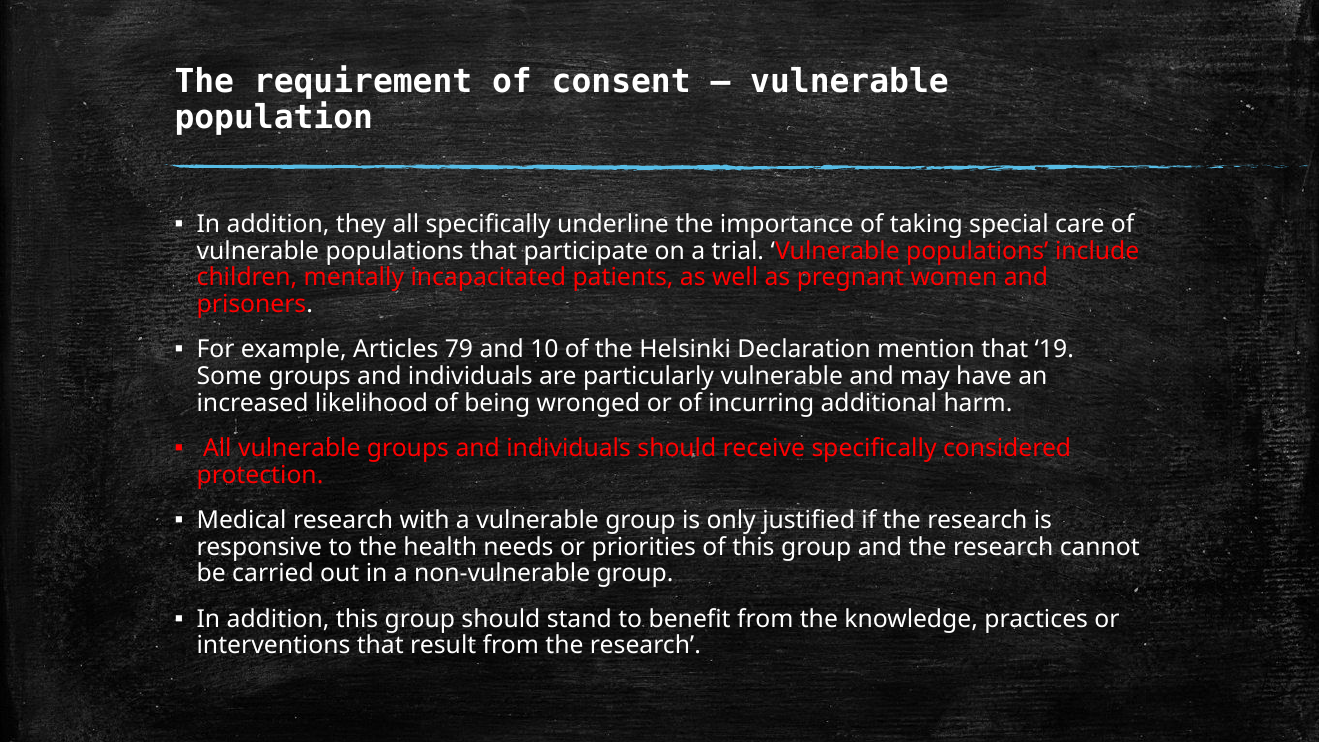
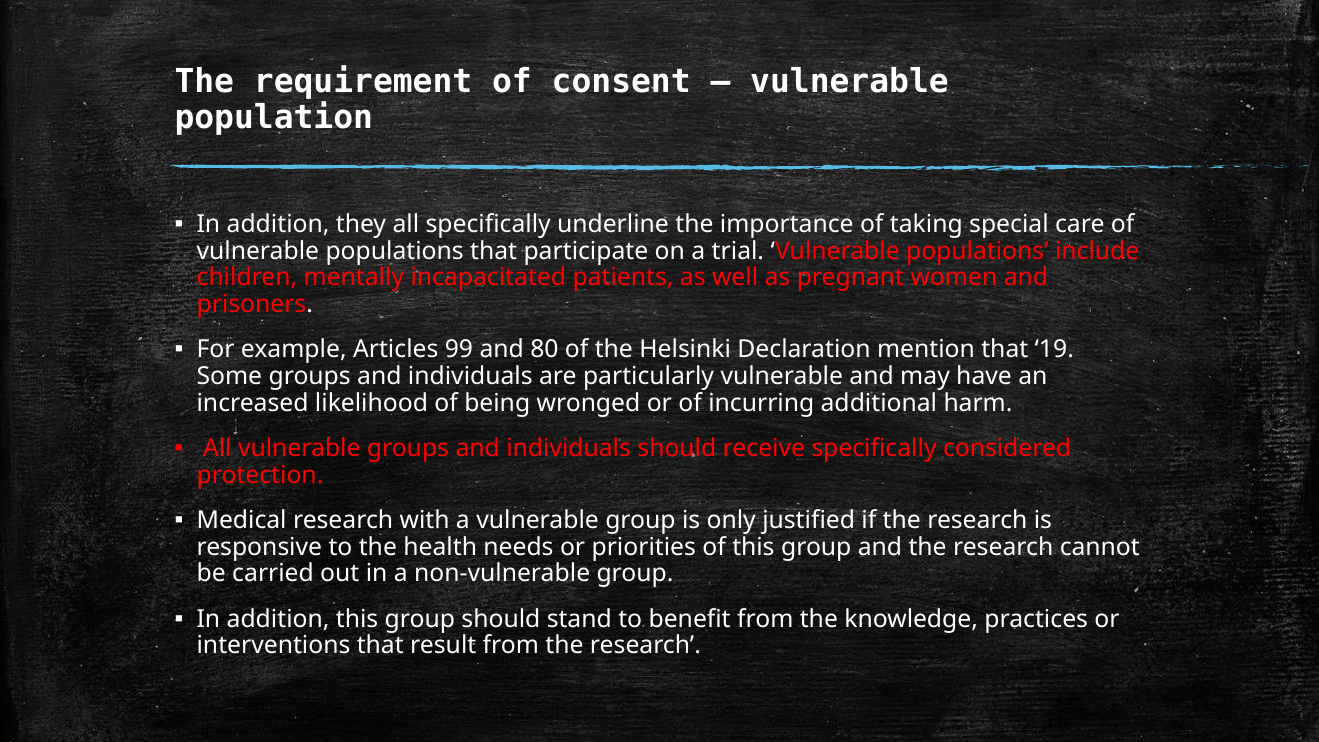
79: 79 -> 99 (459, 350)
10: 10 -> 80 (544, 350)
